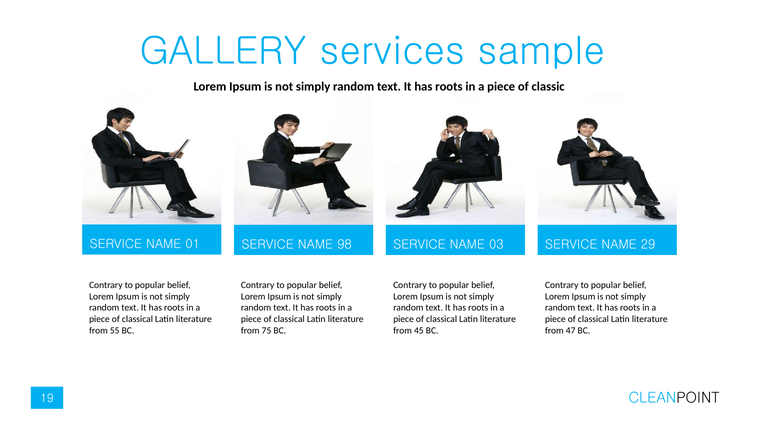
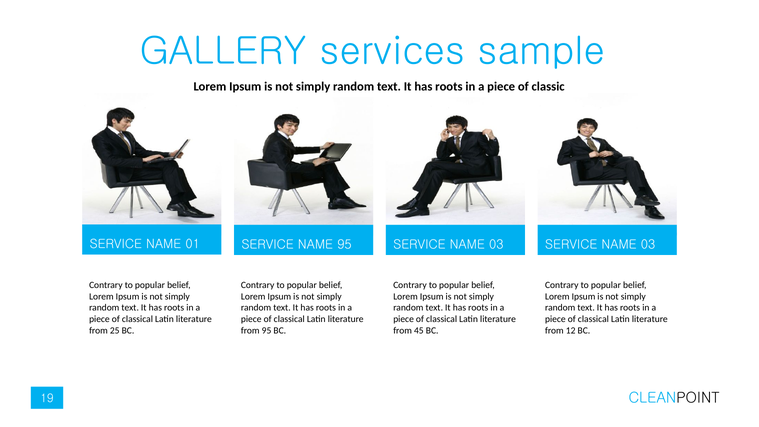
NAME 98: 98 -> 95 (345, 245)
03 SERVICE NAME 29: 29 -> 03 (648, 245)
55: 55 -> 25 (115, 331)
from 75: 75 -> 95 (267, 331)
47: 47 -> 12 (571, 331)
